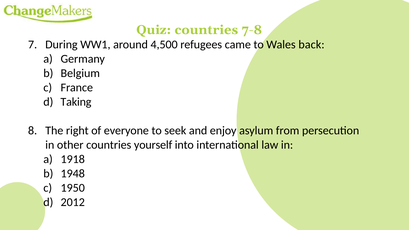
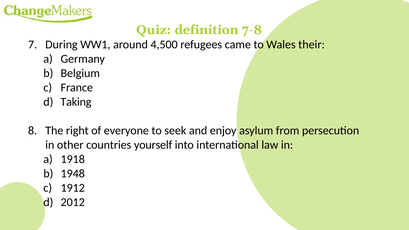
Quiz countries: countries -> definition (206, 30)
back: back -> their (312, 45)
1950: 1950 -> 1912 (73, 188)
